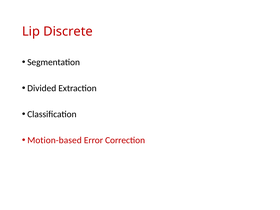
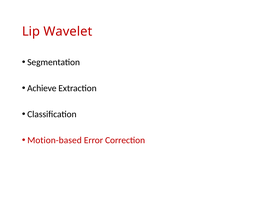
Discrete: Discrete -> Wavelet (68, 31)
Divided: Divided -> Achieve (42, 88)
